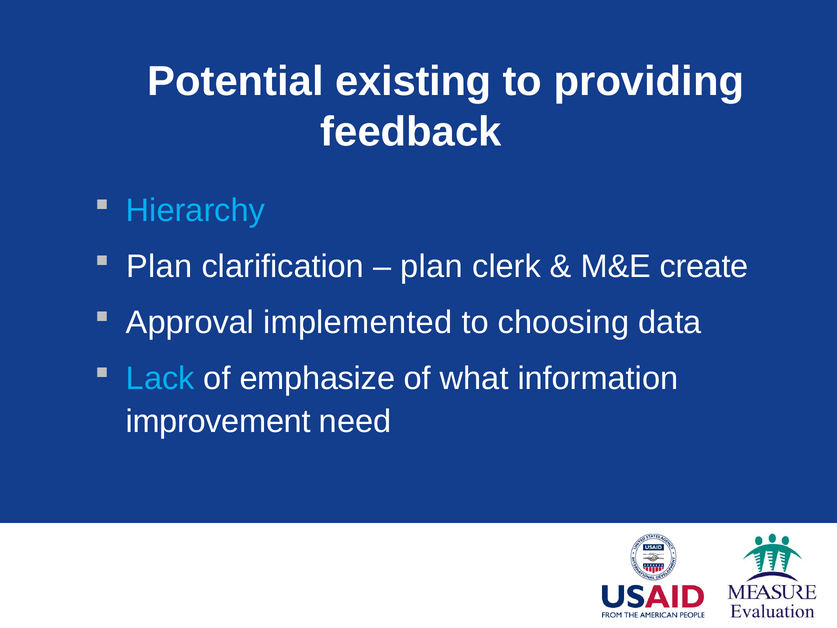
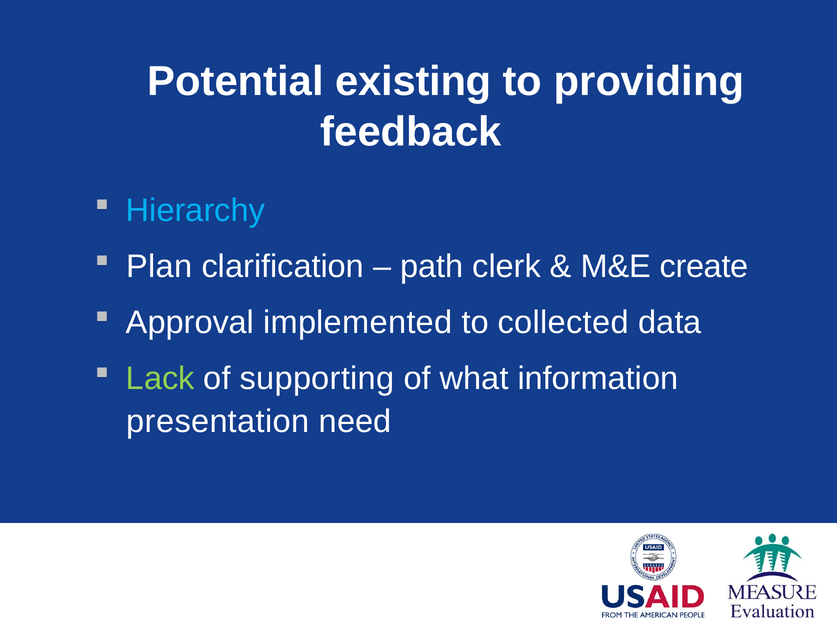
plan: plan -> path (432, 267)
choosing: choosing -> collected (563, 323)
Lack colour: light blue -> light green (160, 379)
emphasize: emphasize -> supporting (317, 379)
improvement: improvement -> presentation (218, 422)
